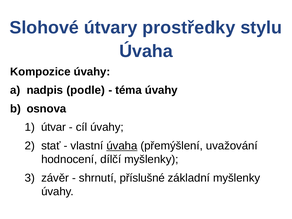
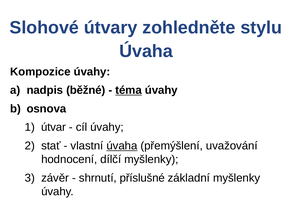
prostředky: prostředky -> zohledněte (189, 28)
podle: podle -> běžné (86, 90)
téma underline: none -> present (129, 90)
